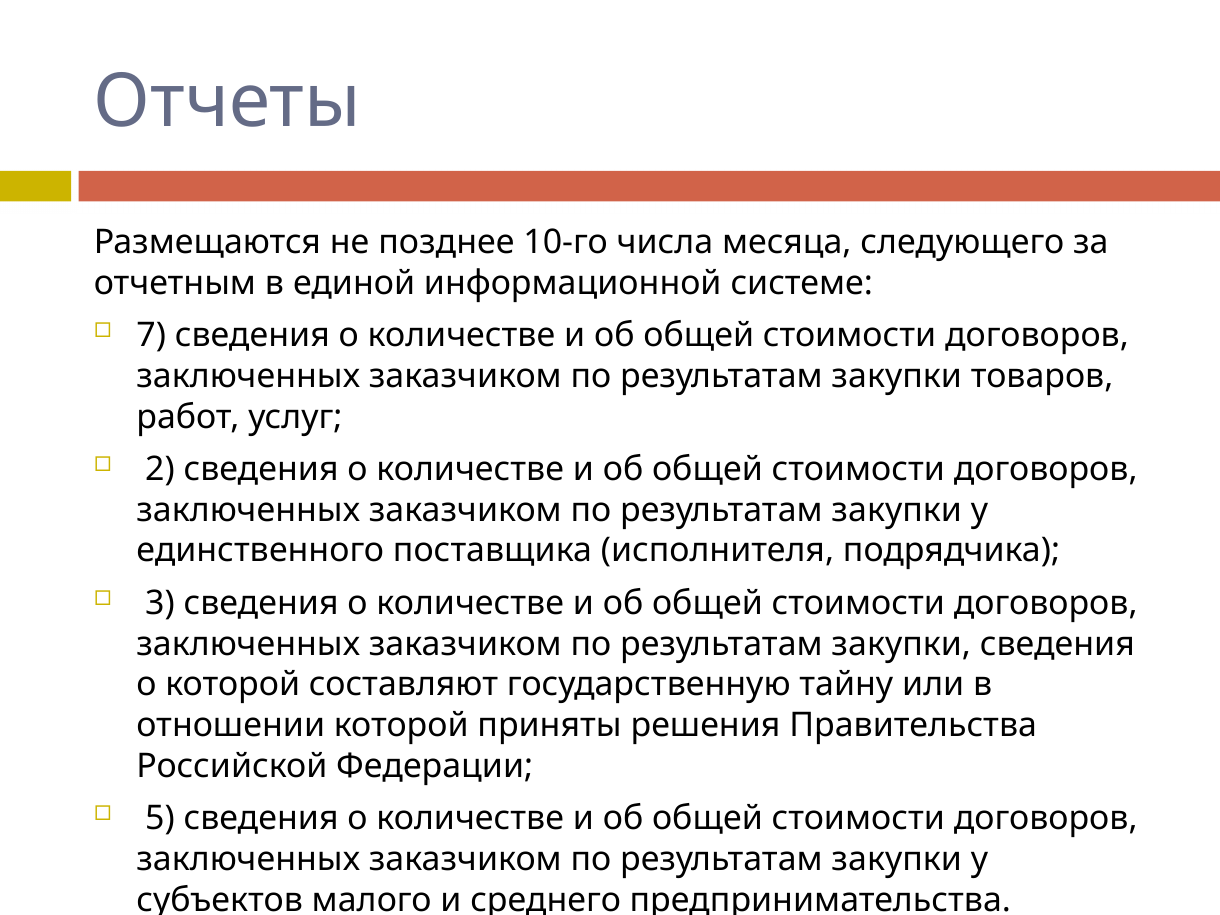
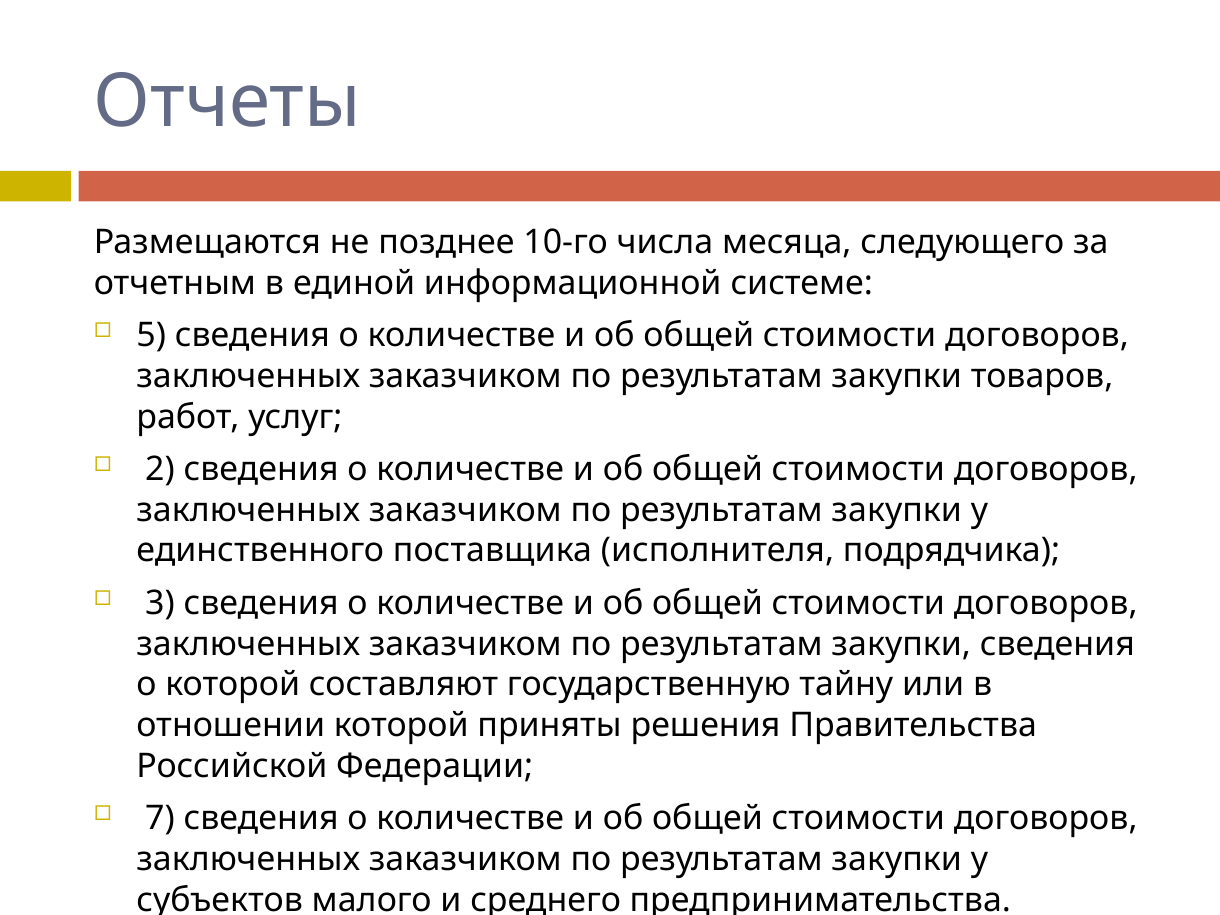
7: 7 -> 5 (151, 335)
5: 5 -> 7 (160, 819)
